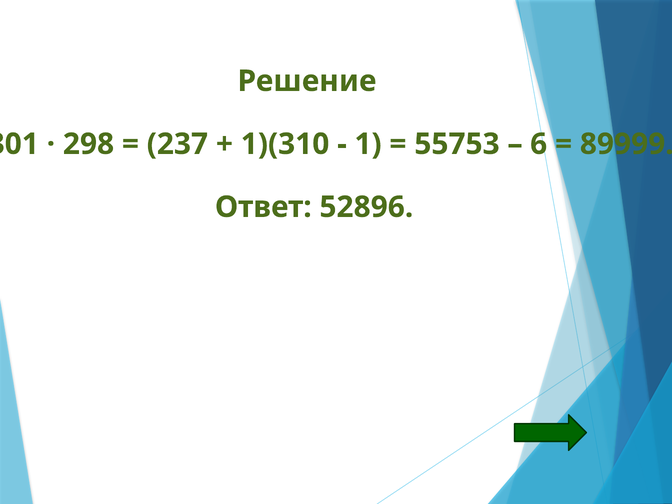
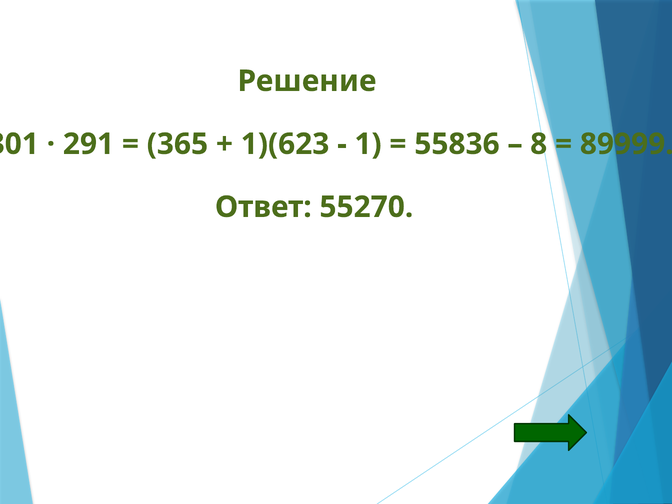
298: 298 -> 291 (89, 144)
237: 237 -> 365 (177, 144)
1)(310: 1)(310 -> 1)(623 (285, 144)
55753: 55753 -> 55836 (457, 144)
6: 6 -> 8 (539, 144)
52896: 52896 -> 55270 (366, 207)
